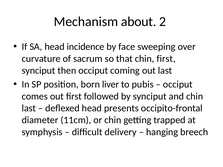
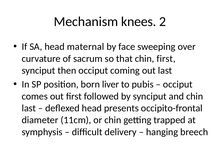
about: about -> knees (139, 22)
incidence: incidence -> maternal (86, 47)
